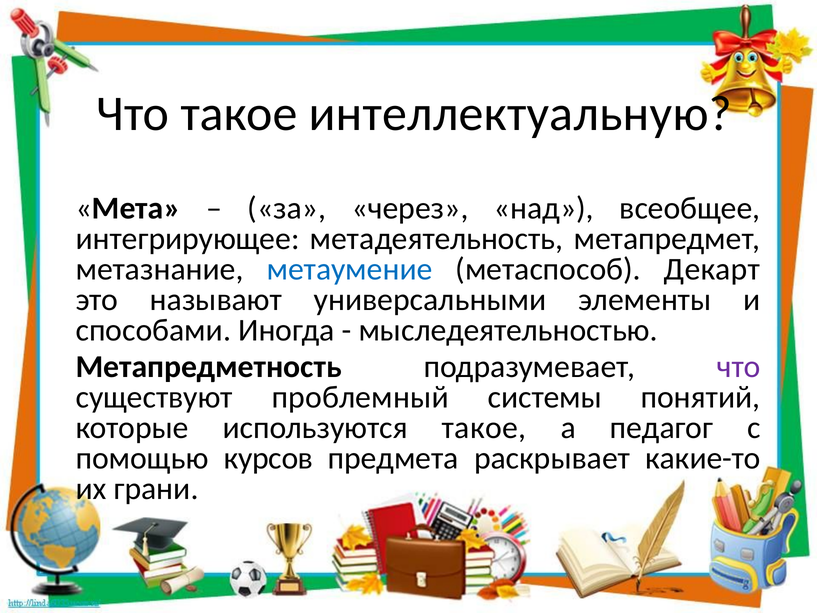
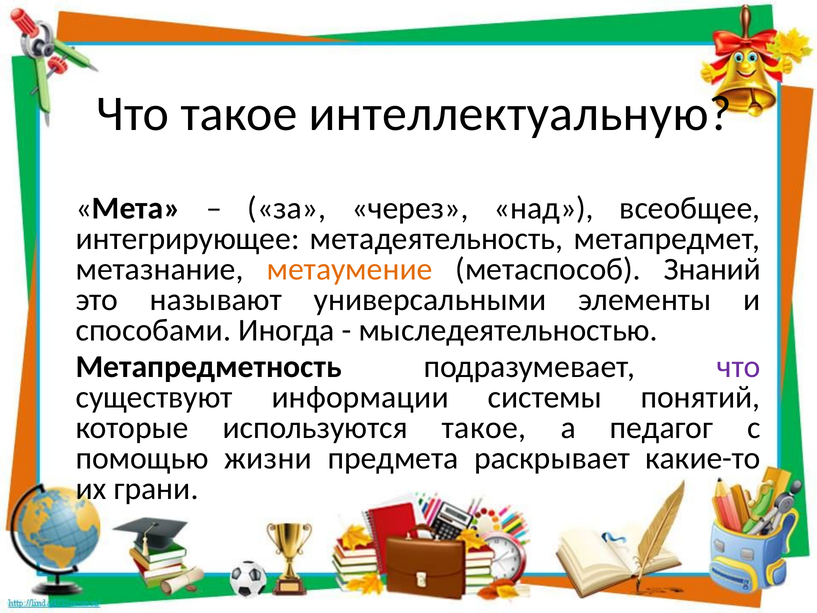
метаумение colour: blue -> orange (350, 269)
Декарт: Декарт -> Знаний (712, 269)
проблемный: проблемный -> информации (360, 397)
курсов: курсов -> жизни (268, 458)
